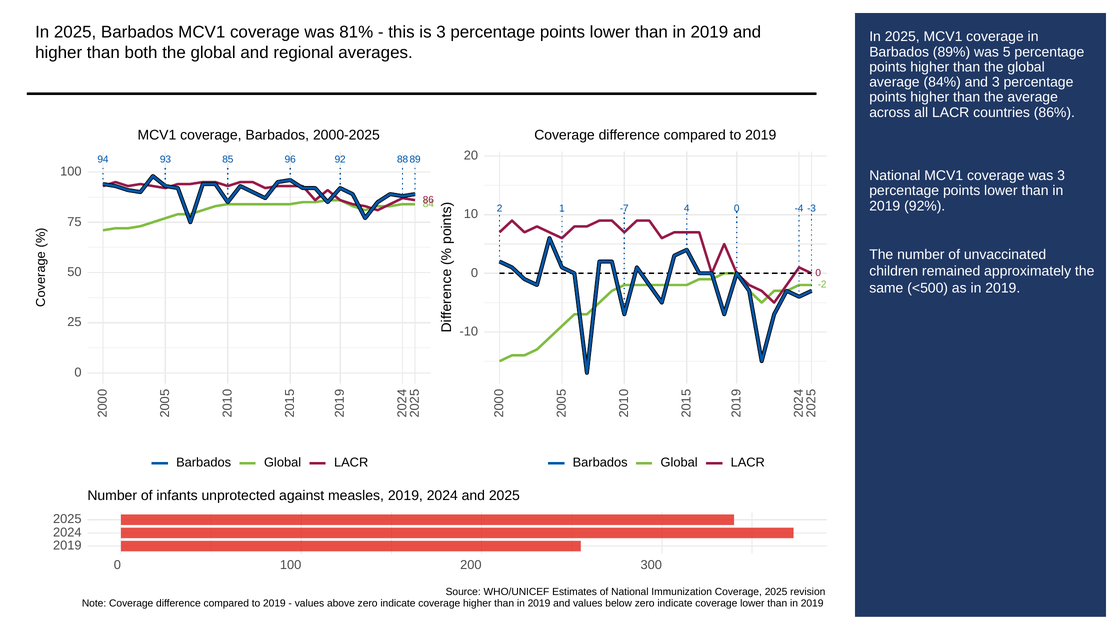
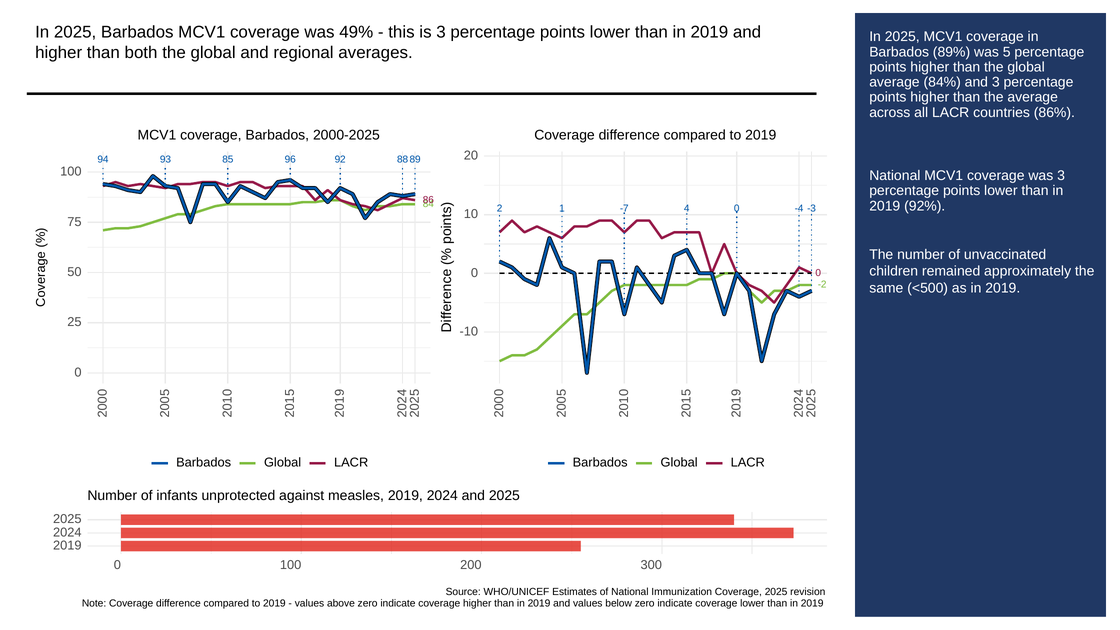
81%: 81% -> 49% (356, 32)
